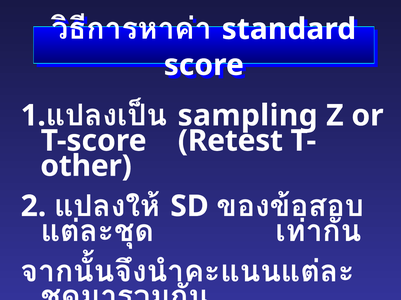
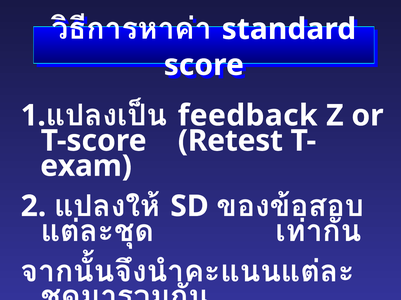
sampling: sampling -> feedback (248, 116)
other: other -> exam (86, 166)
